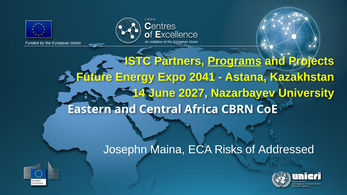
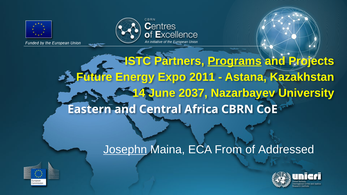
2041: 2041 -> 2011 (202, 77)
2027: 2027 -> 2037 (193, 93)
Josephn underline: none -> present (125, 150)
Risks: Risks -> From (228, 150)
